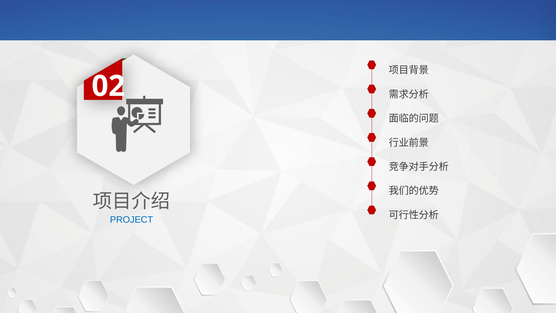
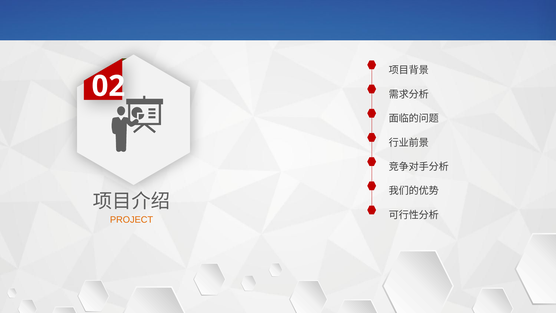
PROJECT colour: blue -> orange (132, 220)
